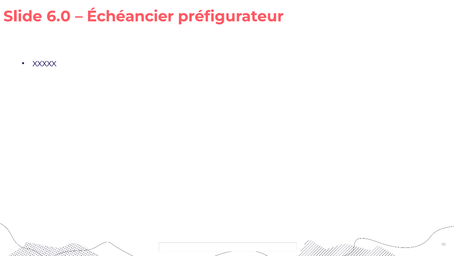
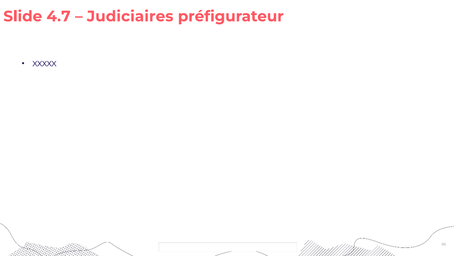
6.0: 6.0 -> 4.7 (59, 16)
Échéancier: Échéancier -> Judiciaires (130, 16)
